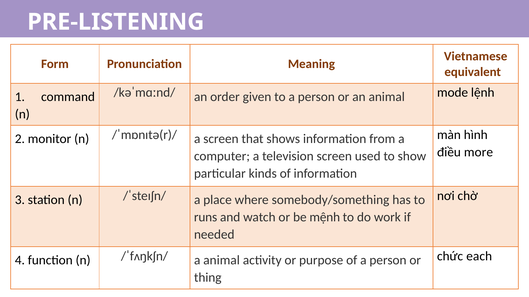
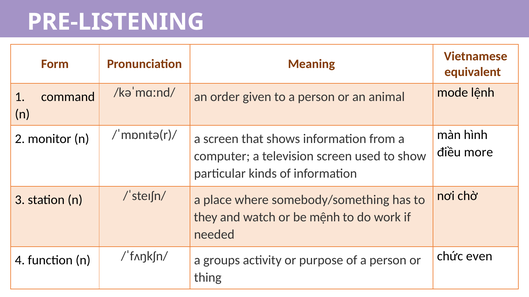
runs: runs -> they (206, 218)
each: each -> even (479, 257)
a animal: animal -> groups (222, 261)
